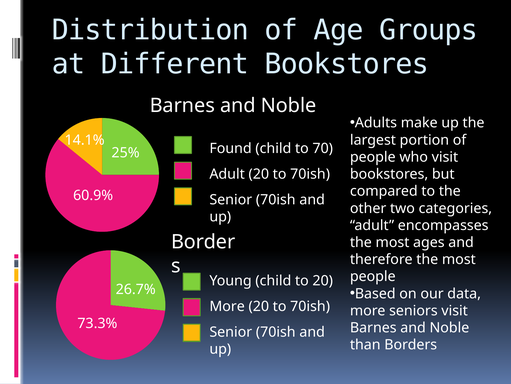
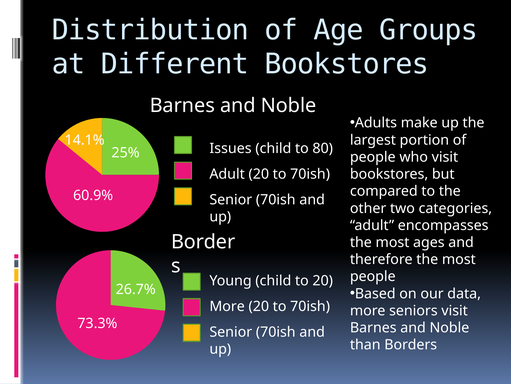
Found: Found -> Issues (231, 148)
70: 70 -> 80 (323, 148)
